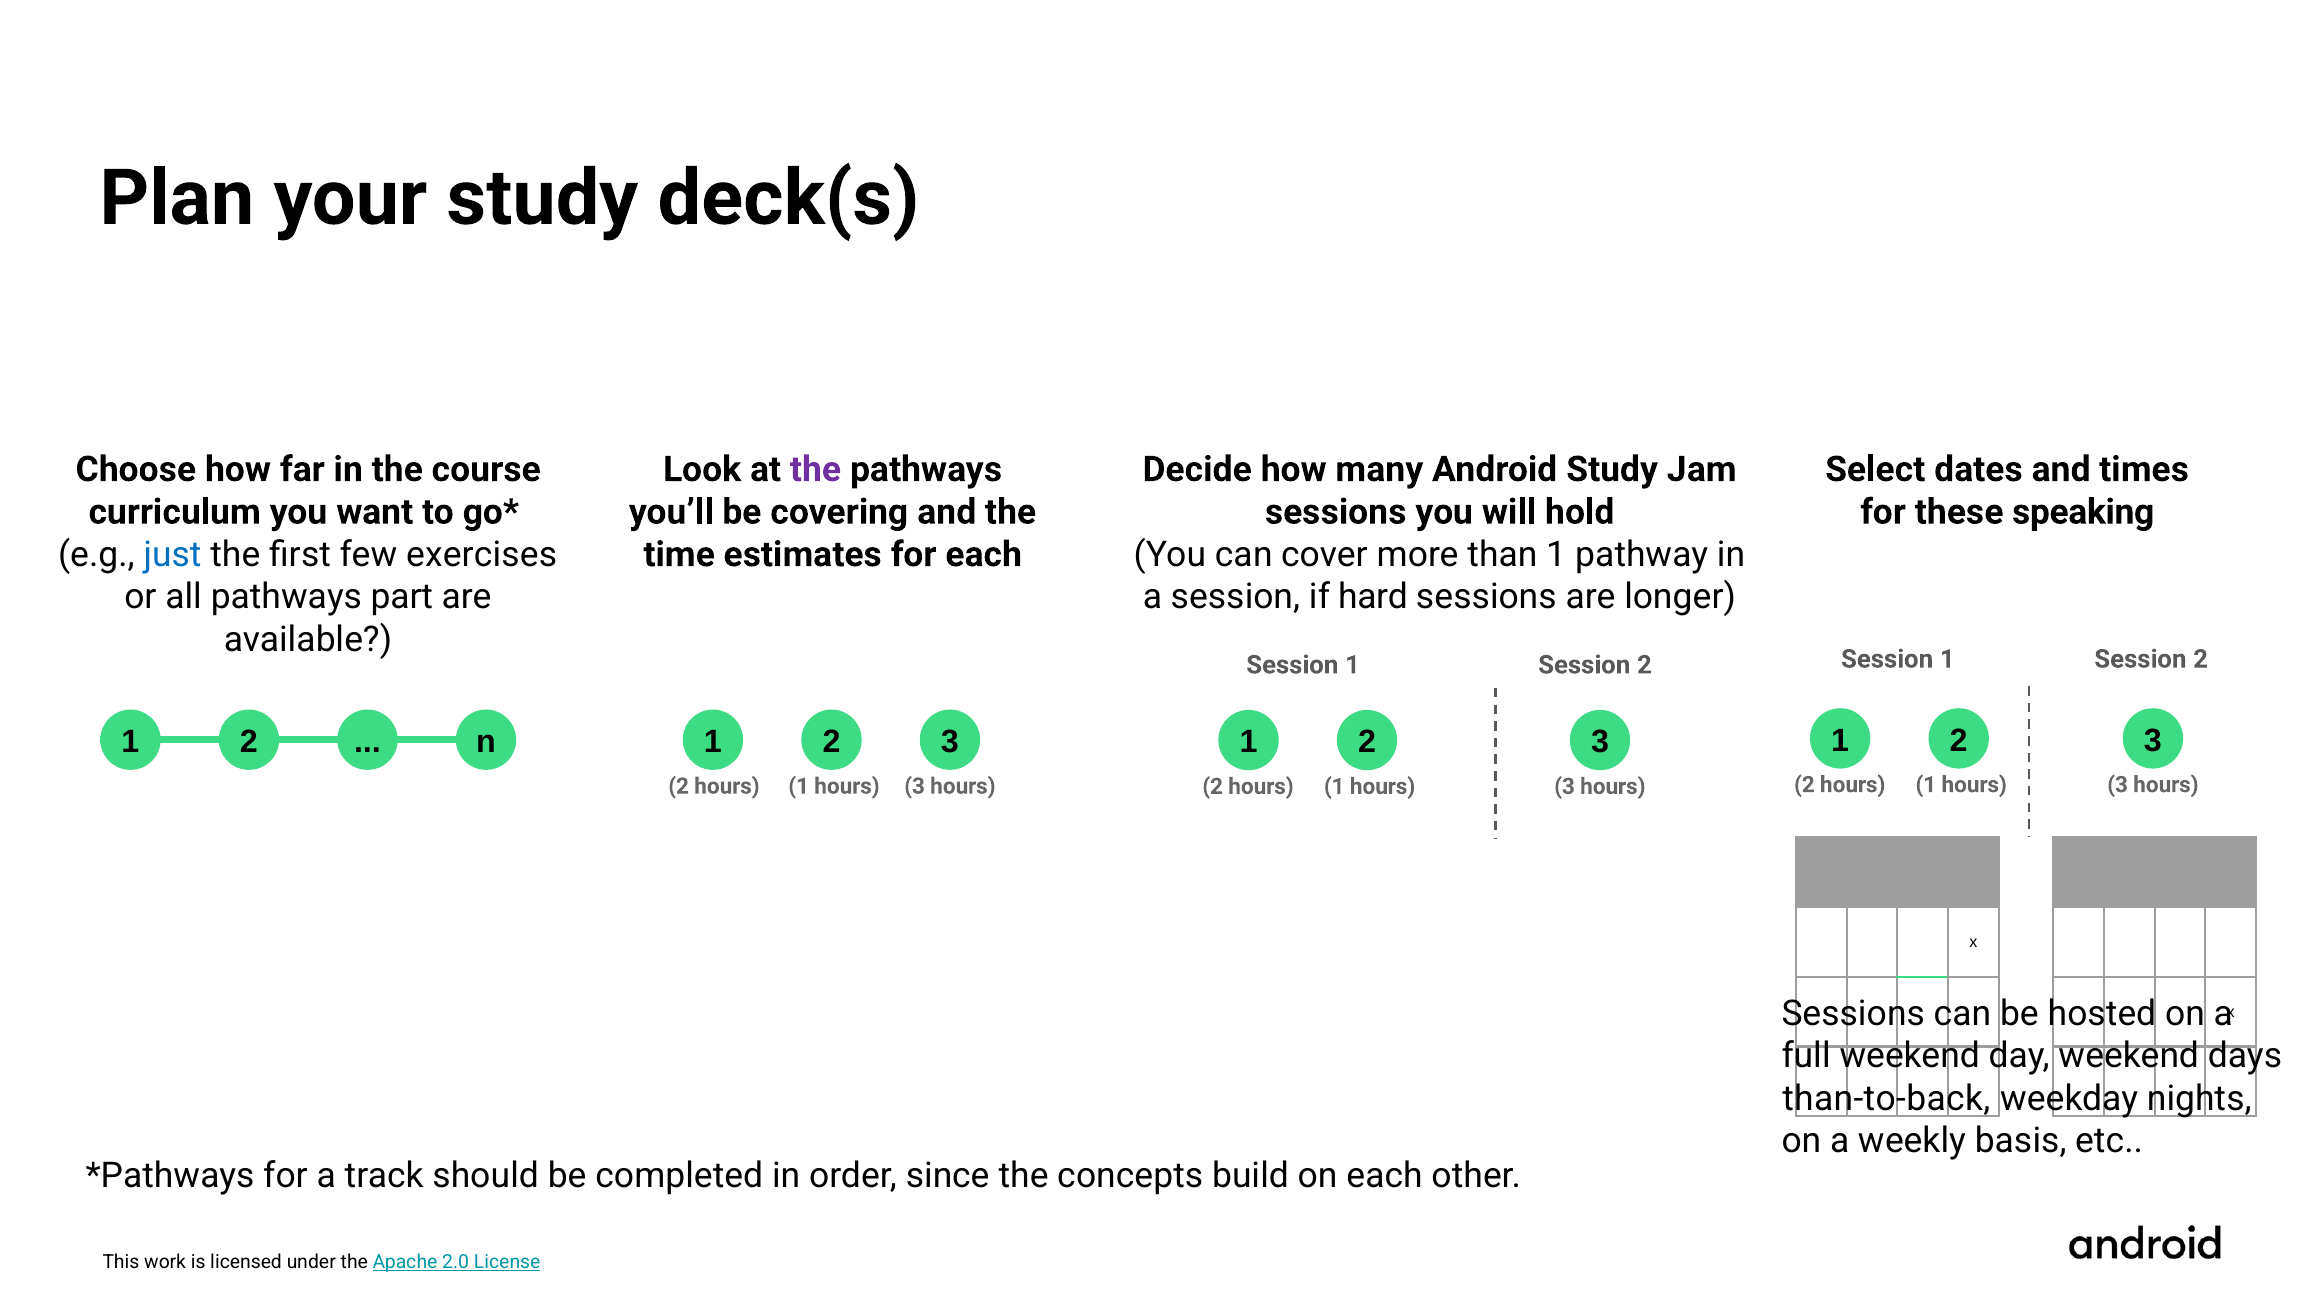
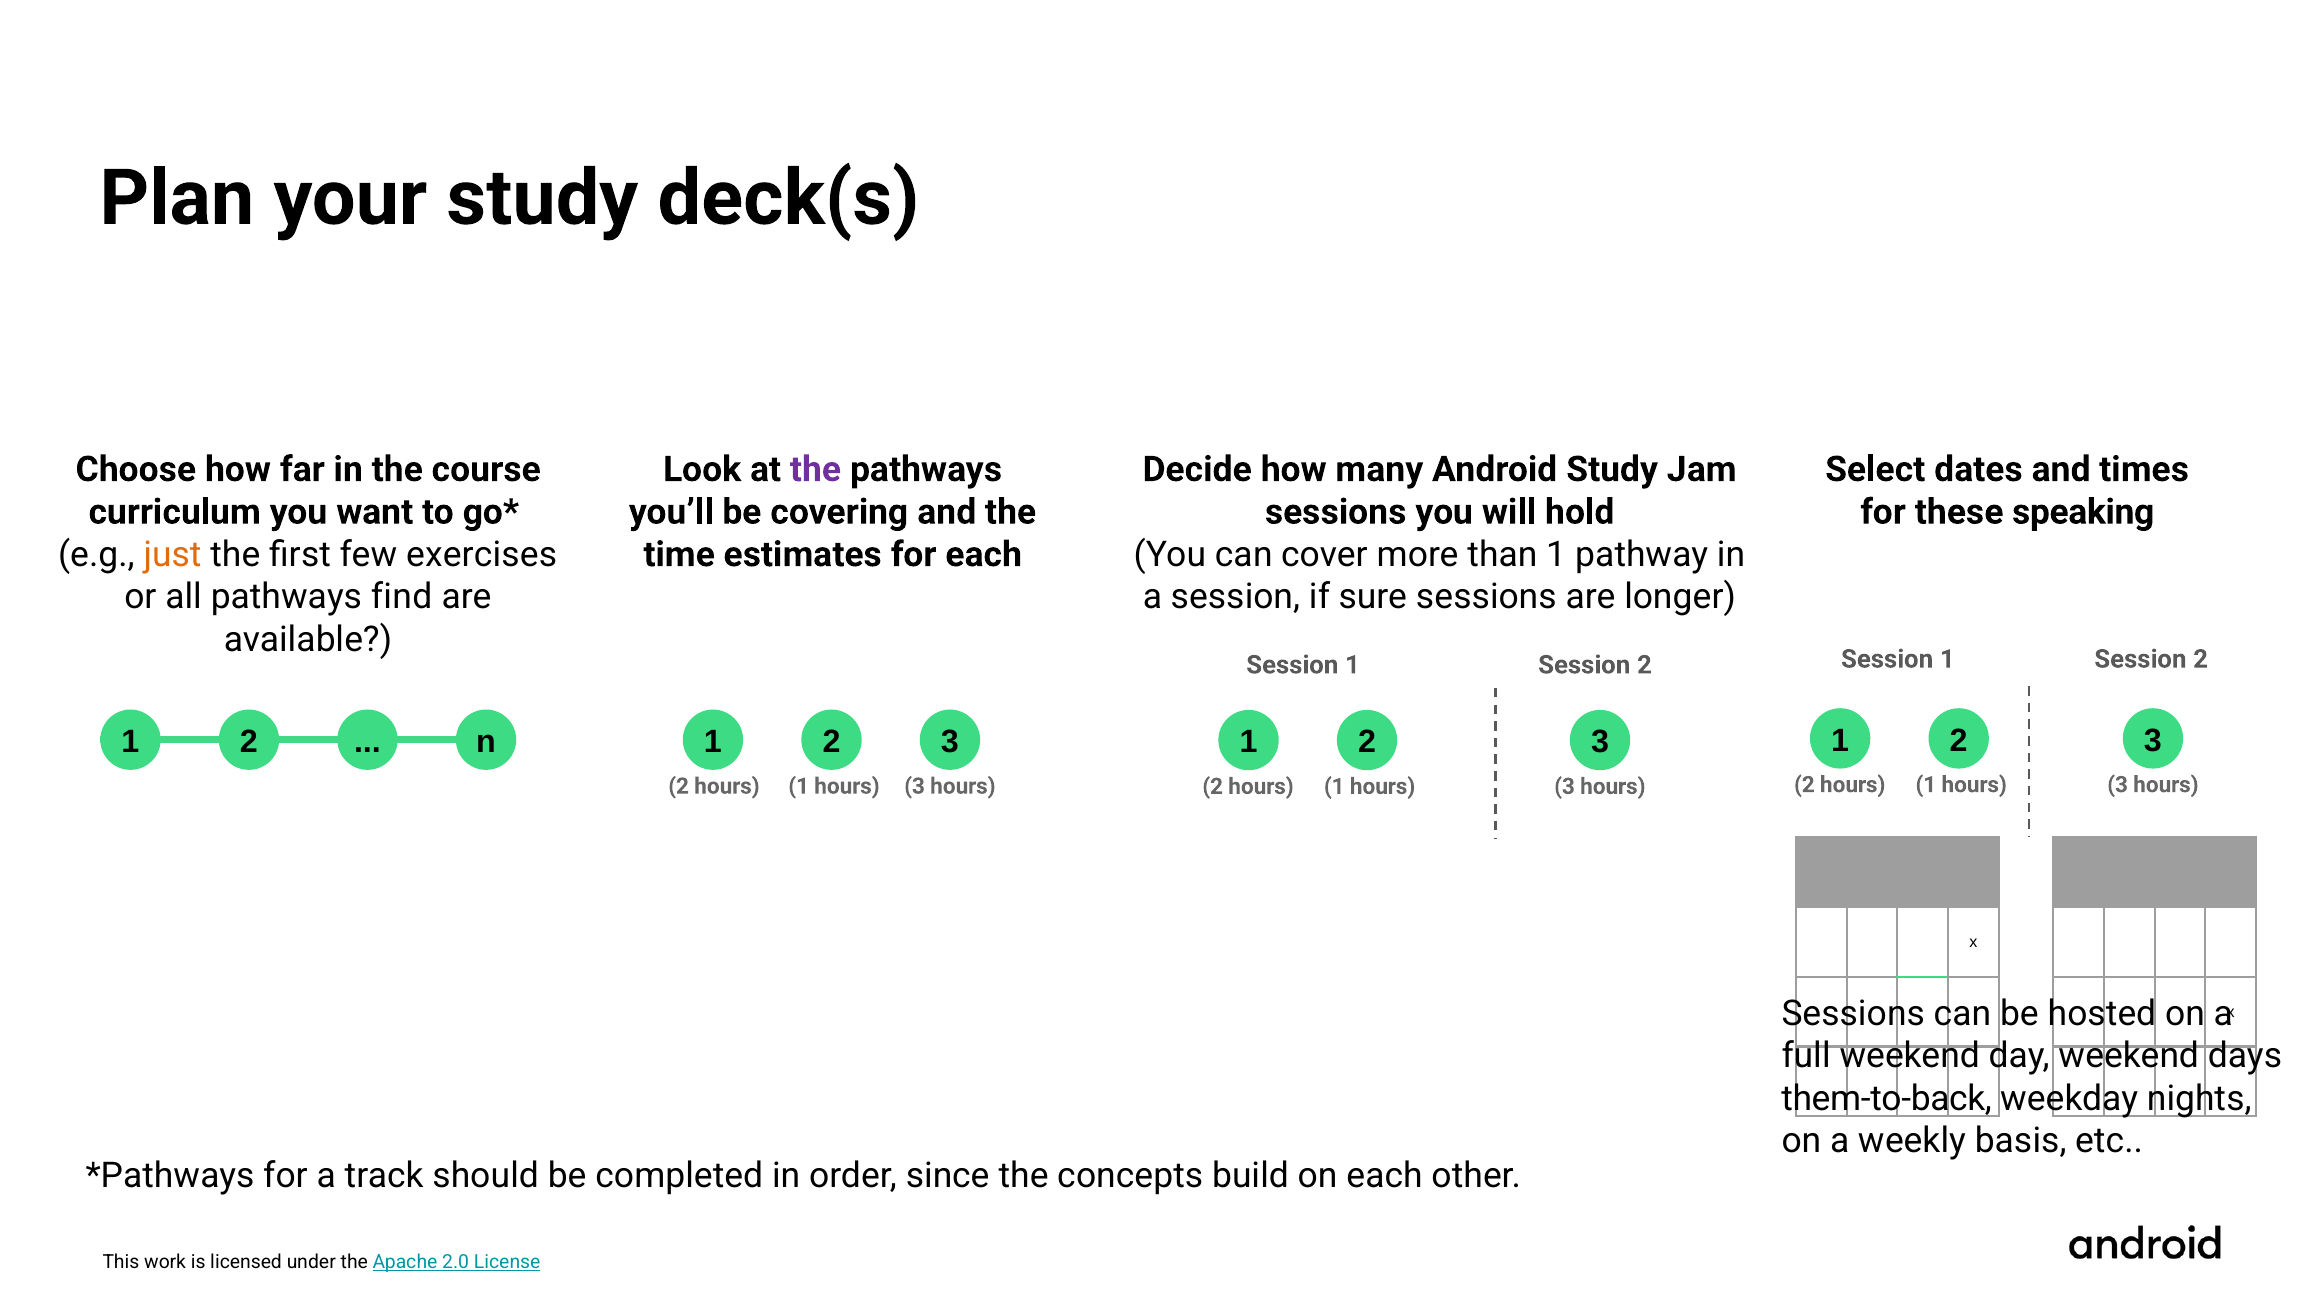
just colour: blue -> orange (173, 555)
part: part -> find (402, 597)
hard: hard -> sure (1373, 597)
than-to-back: than-to-back -> them-to-back (1887, 1099)
